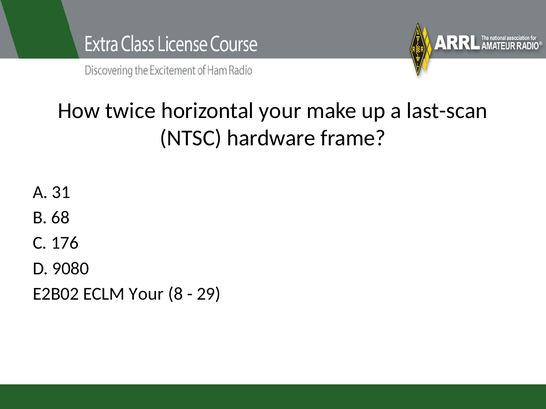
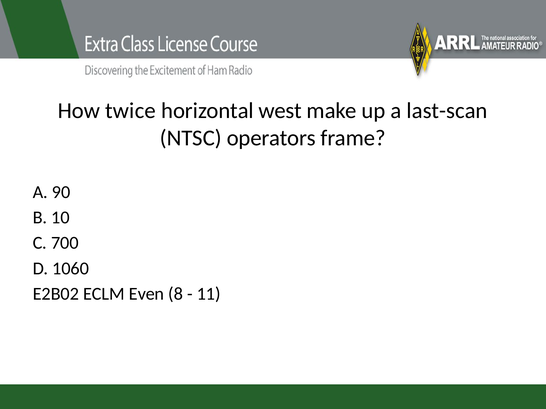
horizontal your: your -> west (280, 111)
hardware: hardware -> operators (271, 138)
31: 31 -> 90 (61, 192)
68: 68 -> 10 (60, 218)
176: 176 -> 700 (65, 243)
9080: 9080 -> 1060 (71, 269)
ECLM Your: Your -> Even (147, 294)
29: 29 -> 11 (209, 294)
